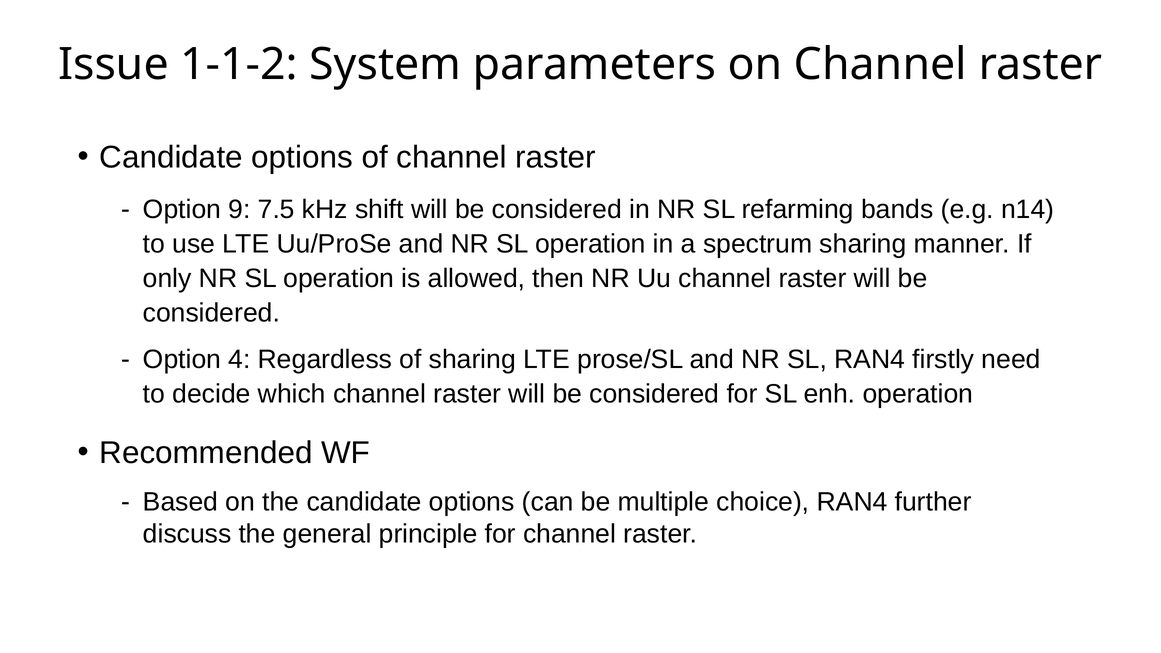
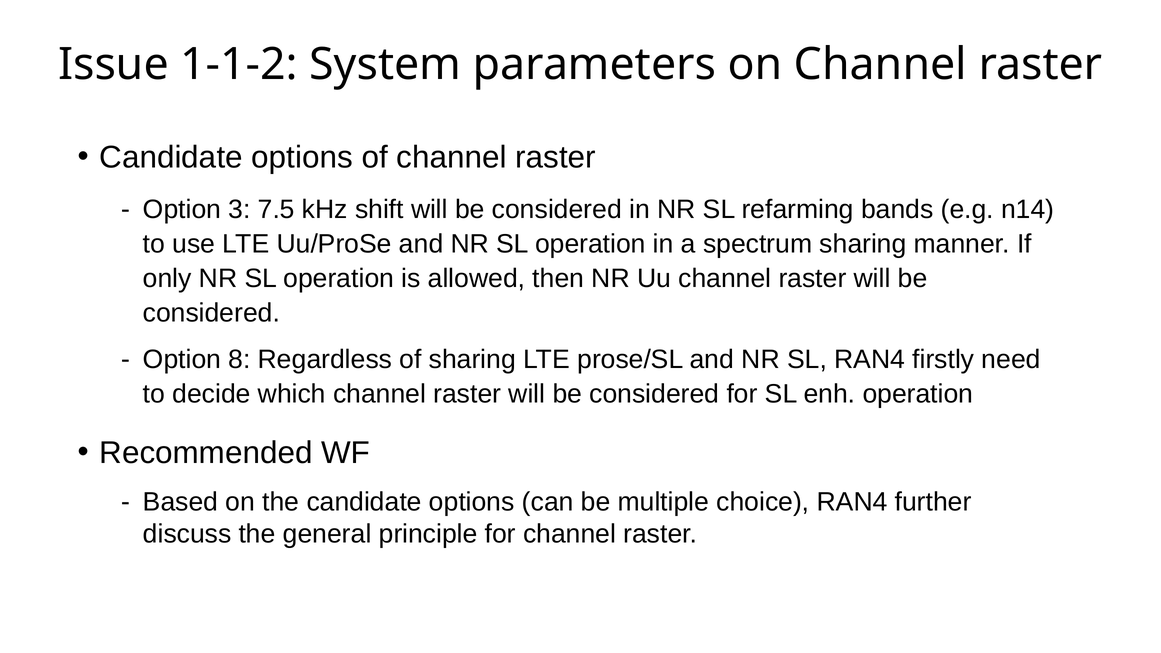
9: 9 -> 3 (239, 210)
4: 4 -> 8 (239, 359)
